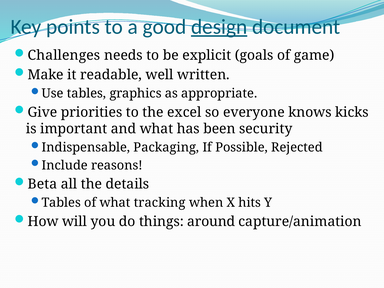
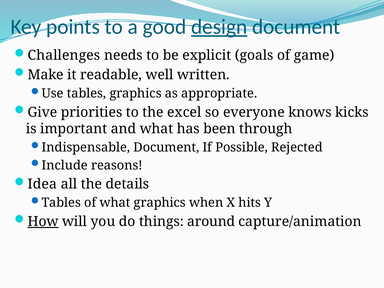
security: security -> through (266, 129)
Indispensable Packaging: Packaging -> Document (166, 147)
Beta: Beta -> Idea (42, 184)
what tracking: tracking -> graphics (160, 203)
How underline: none -> present (43, 222)
